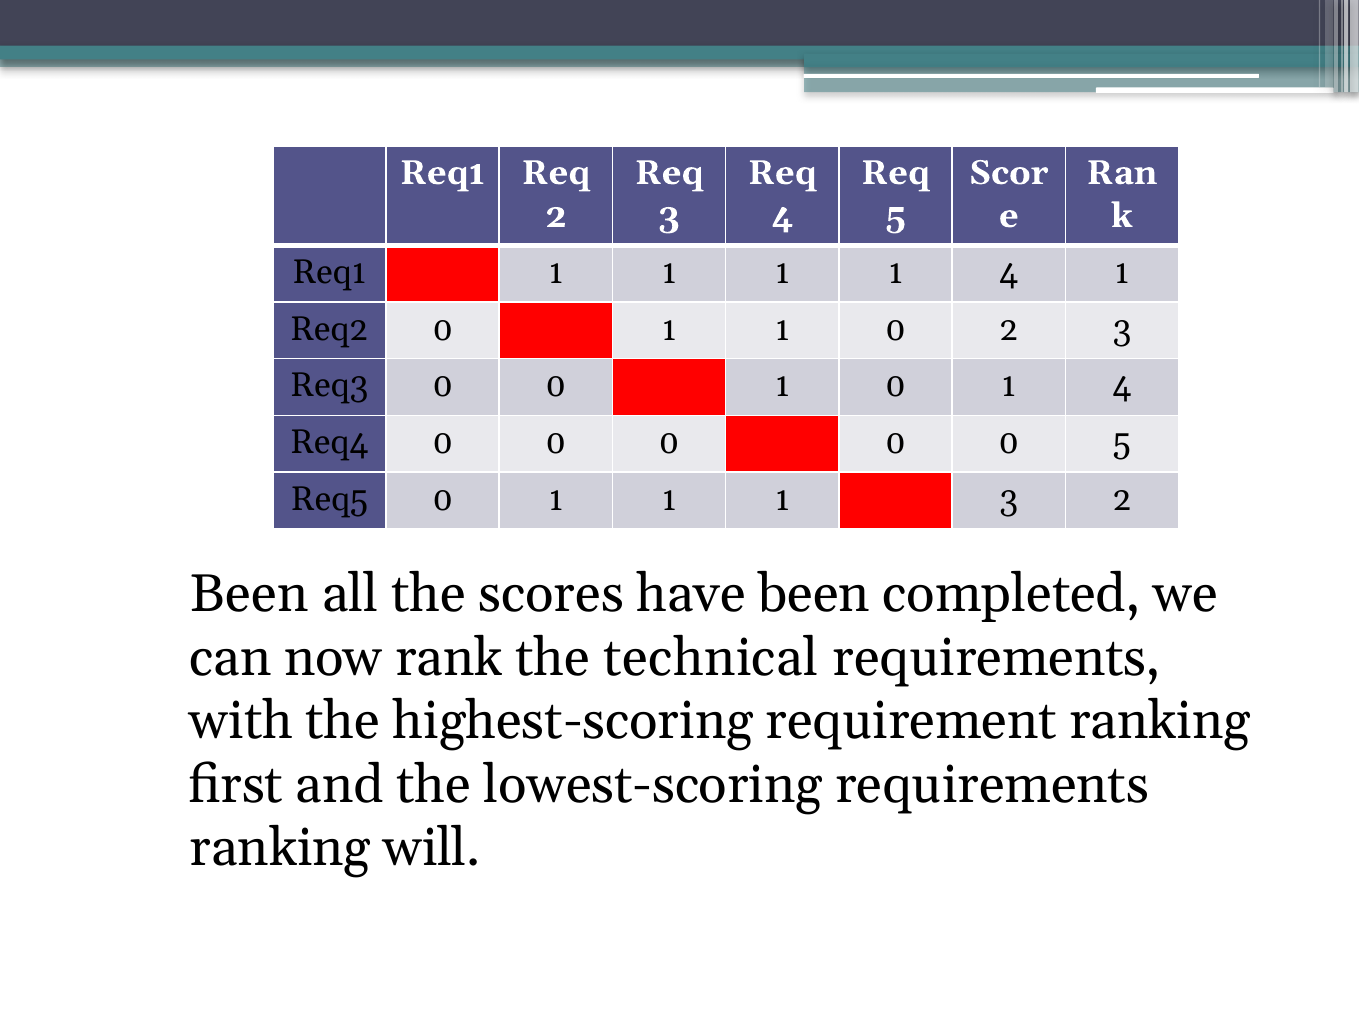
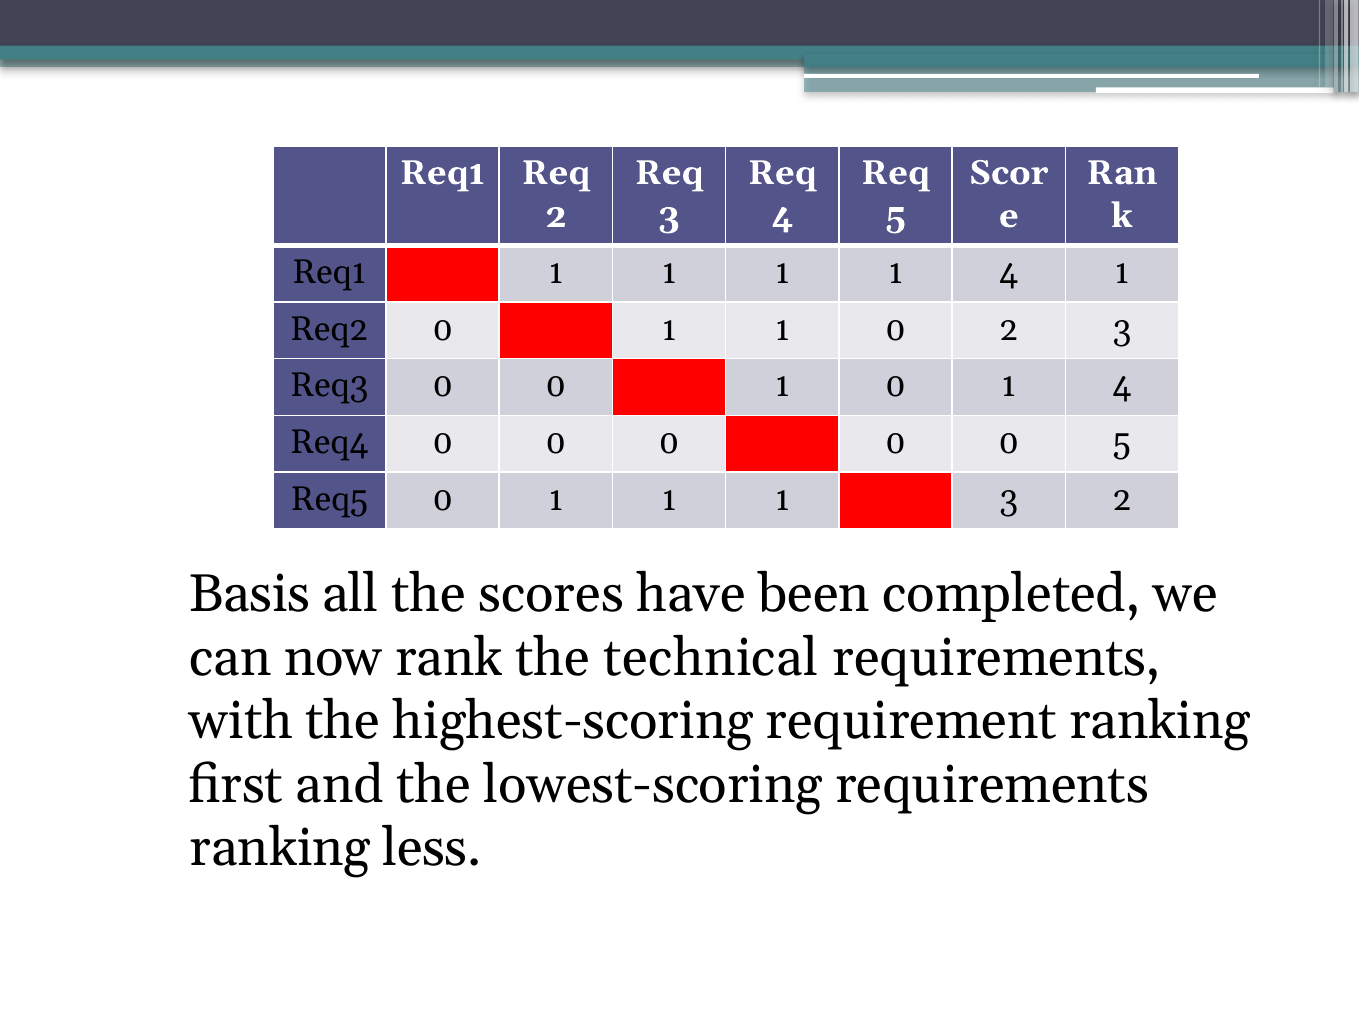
Been: Been -> Basis (250, 594)
will: will -> less (432, 848)
